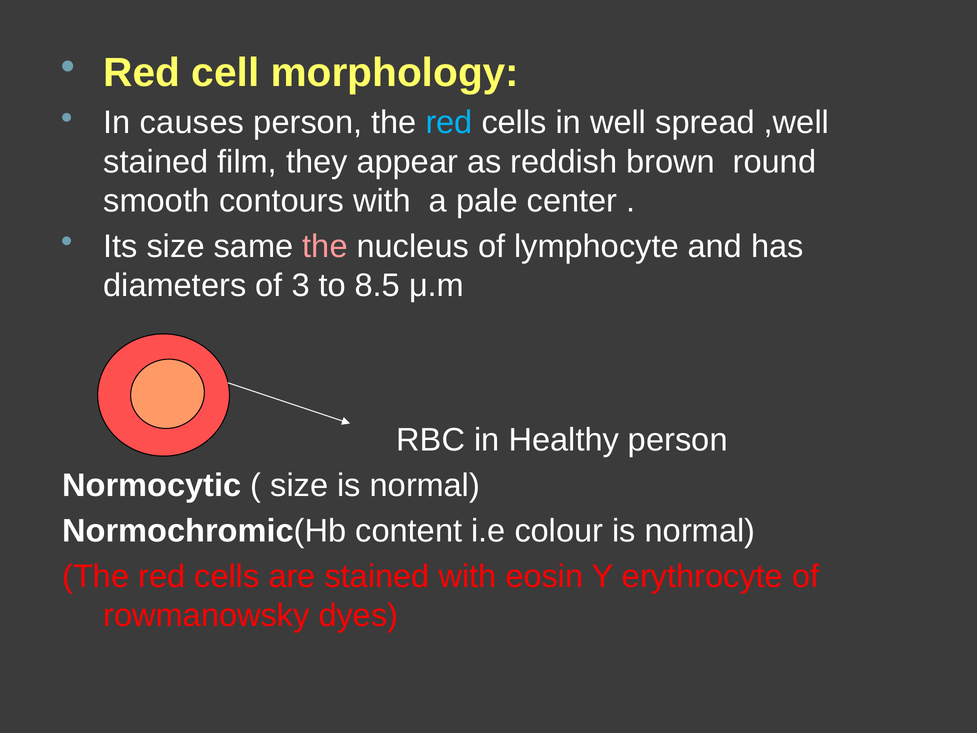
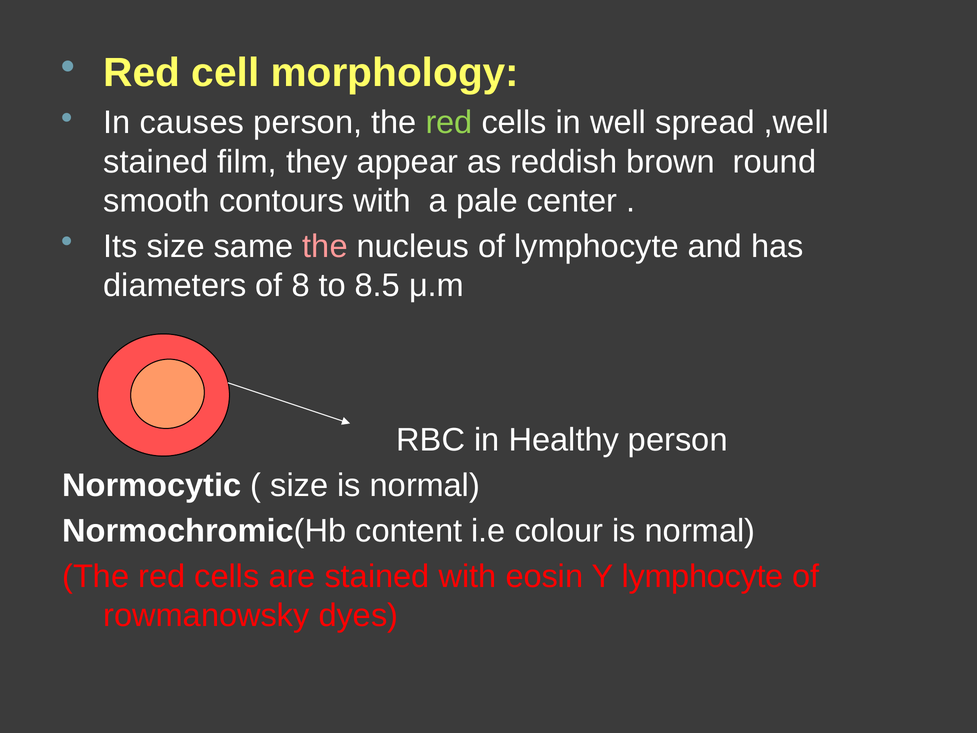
red colour: light blue -> light green (449, 123)
3: 3 -> 8 (301, 286)
Y erythrocyte: erythrocyte -> lymphocyte (703, 576)
